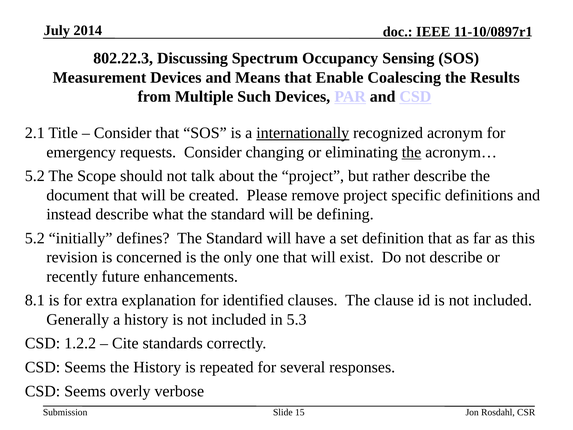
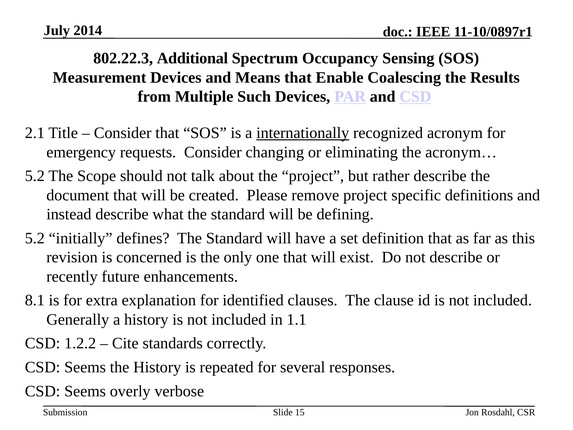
Discussing: Discussing -> Additional (192, 58)
the underline: present -> none (412, 152)
5.3: 5.3 -> 1.1 (297, 319)
